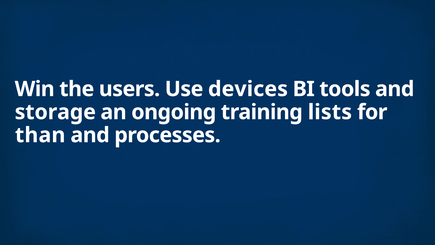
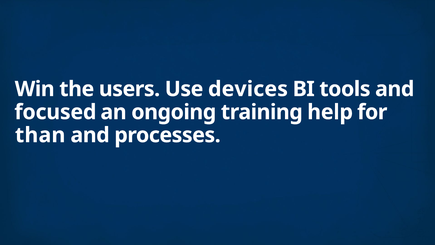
storage: storage -> focused (55, 112)
lists: lists -> help (330, 112)
